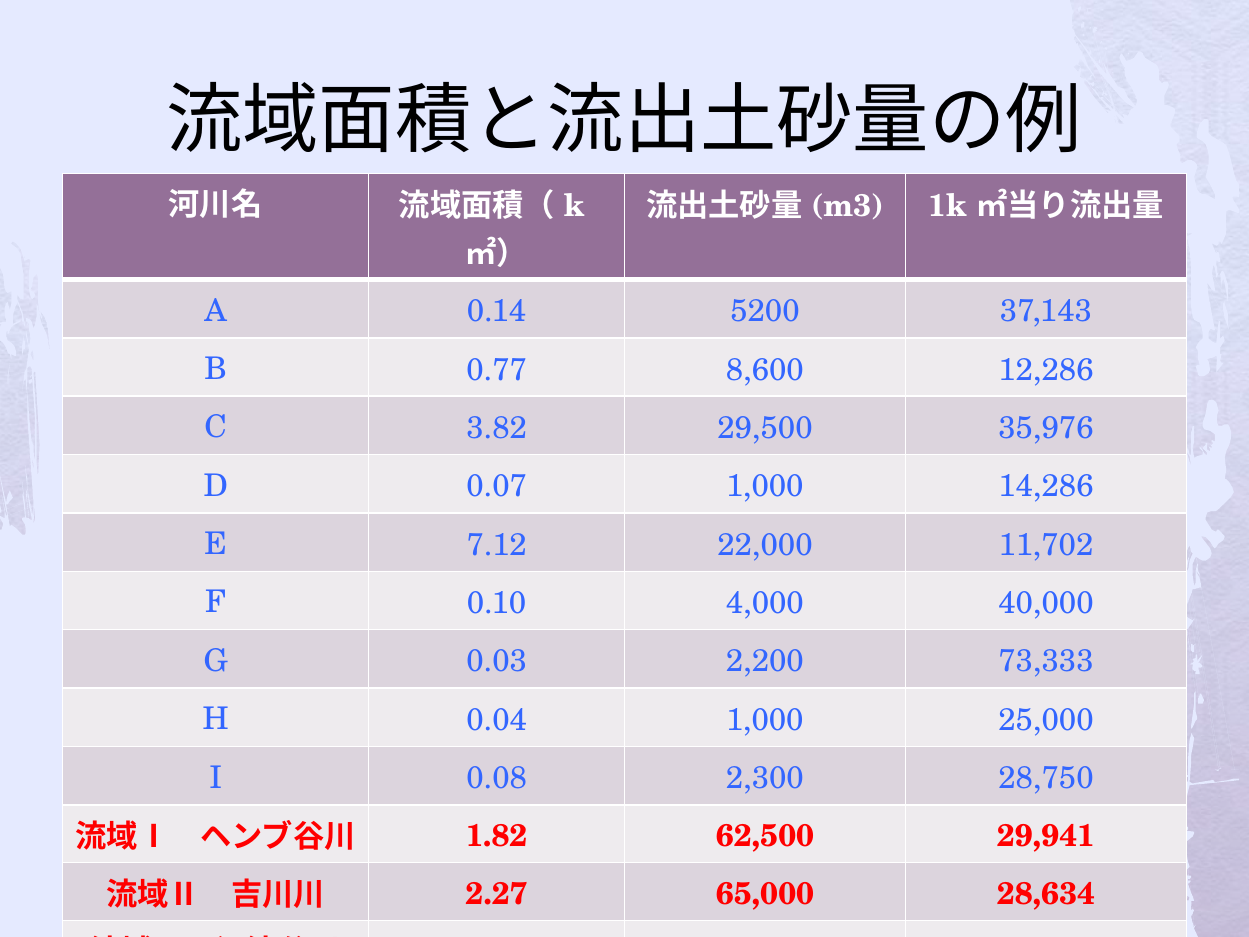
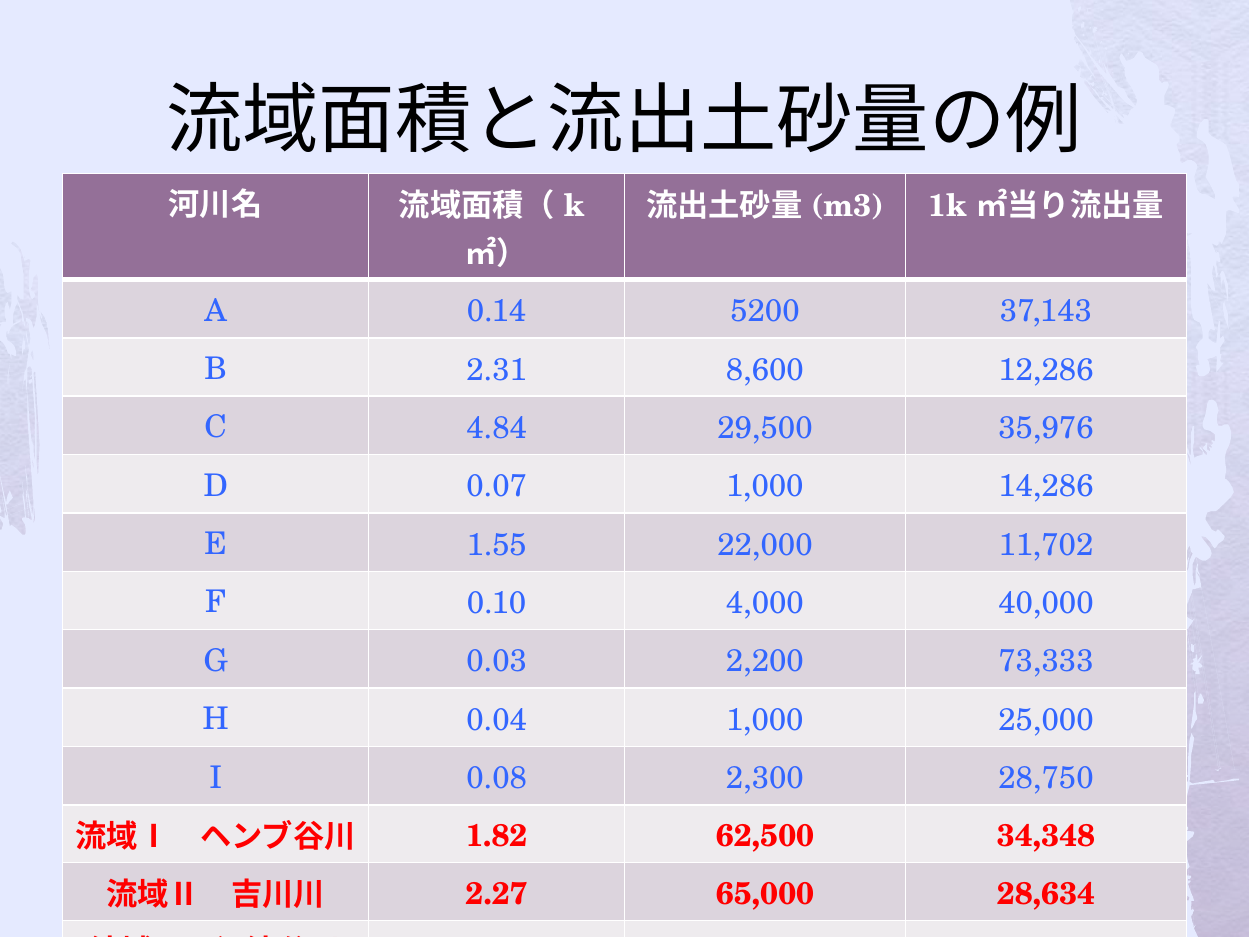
0.77: 0.77 -> 2.31 (497, 370)
3.82: 3.82 -> 4.84 (497, 428)
7.12: 7.12 -> 1.55 (497, 545)
29,941: 29,941 -> 34,348 (1046, 836)
